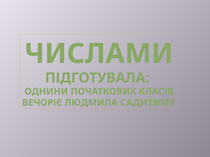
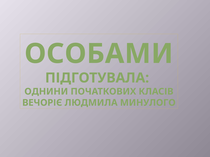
ЧИСЛАМИ: ЧИСЛАМИ -> ОСОБАМИ (99, 54)
САДИТИМУ: САДИТИМУ -> МИНУЛОГО (148, 103)
